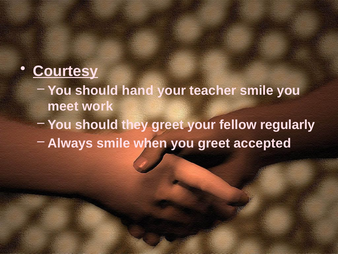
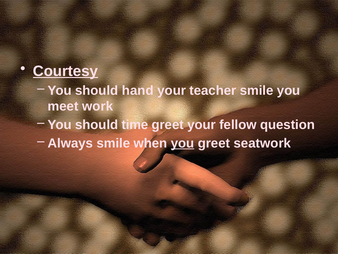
they: they -> time (135, 125)
regularly: regularly -> question (287, 125)
you underline: none -> present (183, 143)
accepted: accepted -> seatwork (262, 143)
